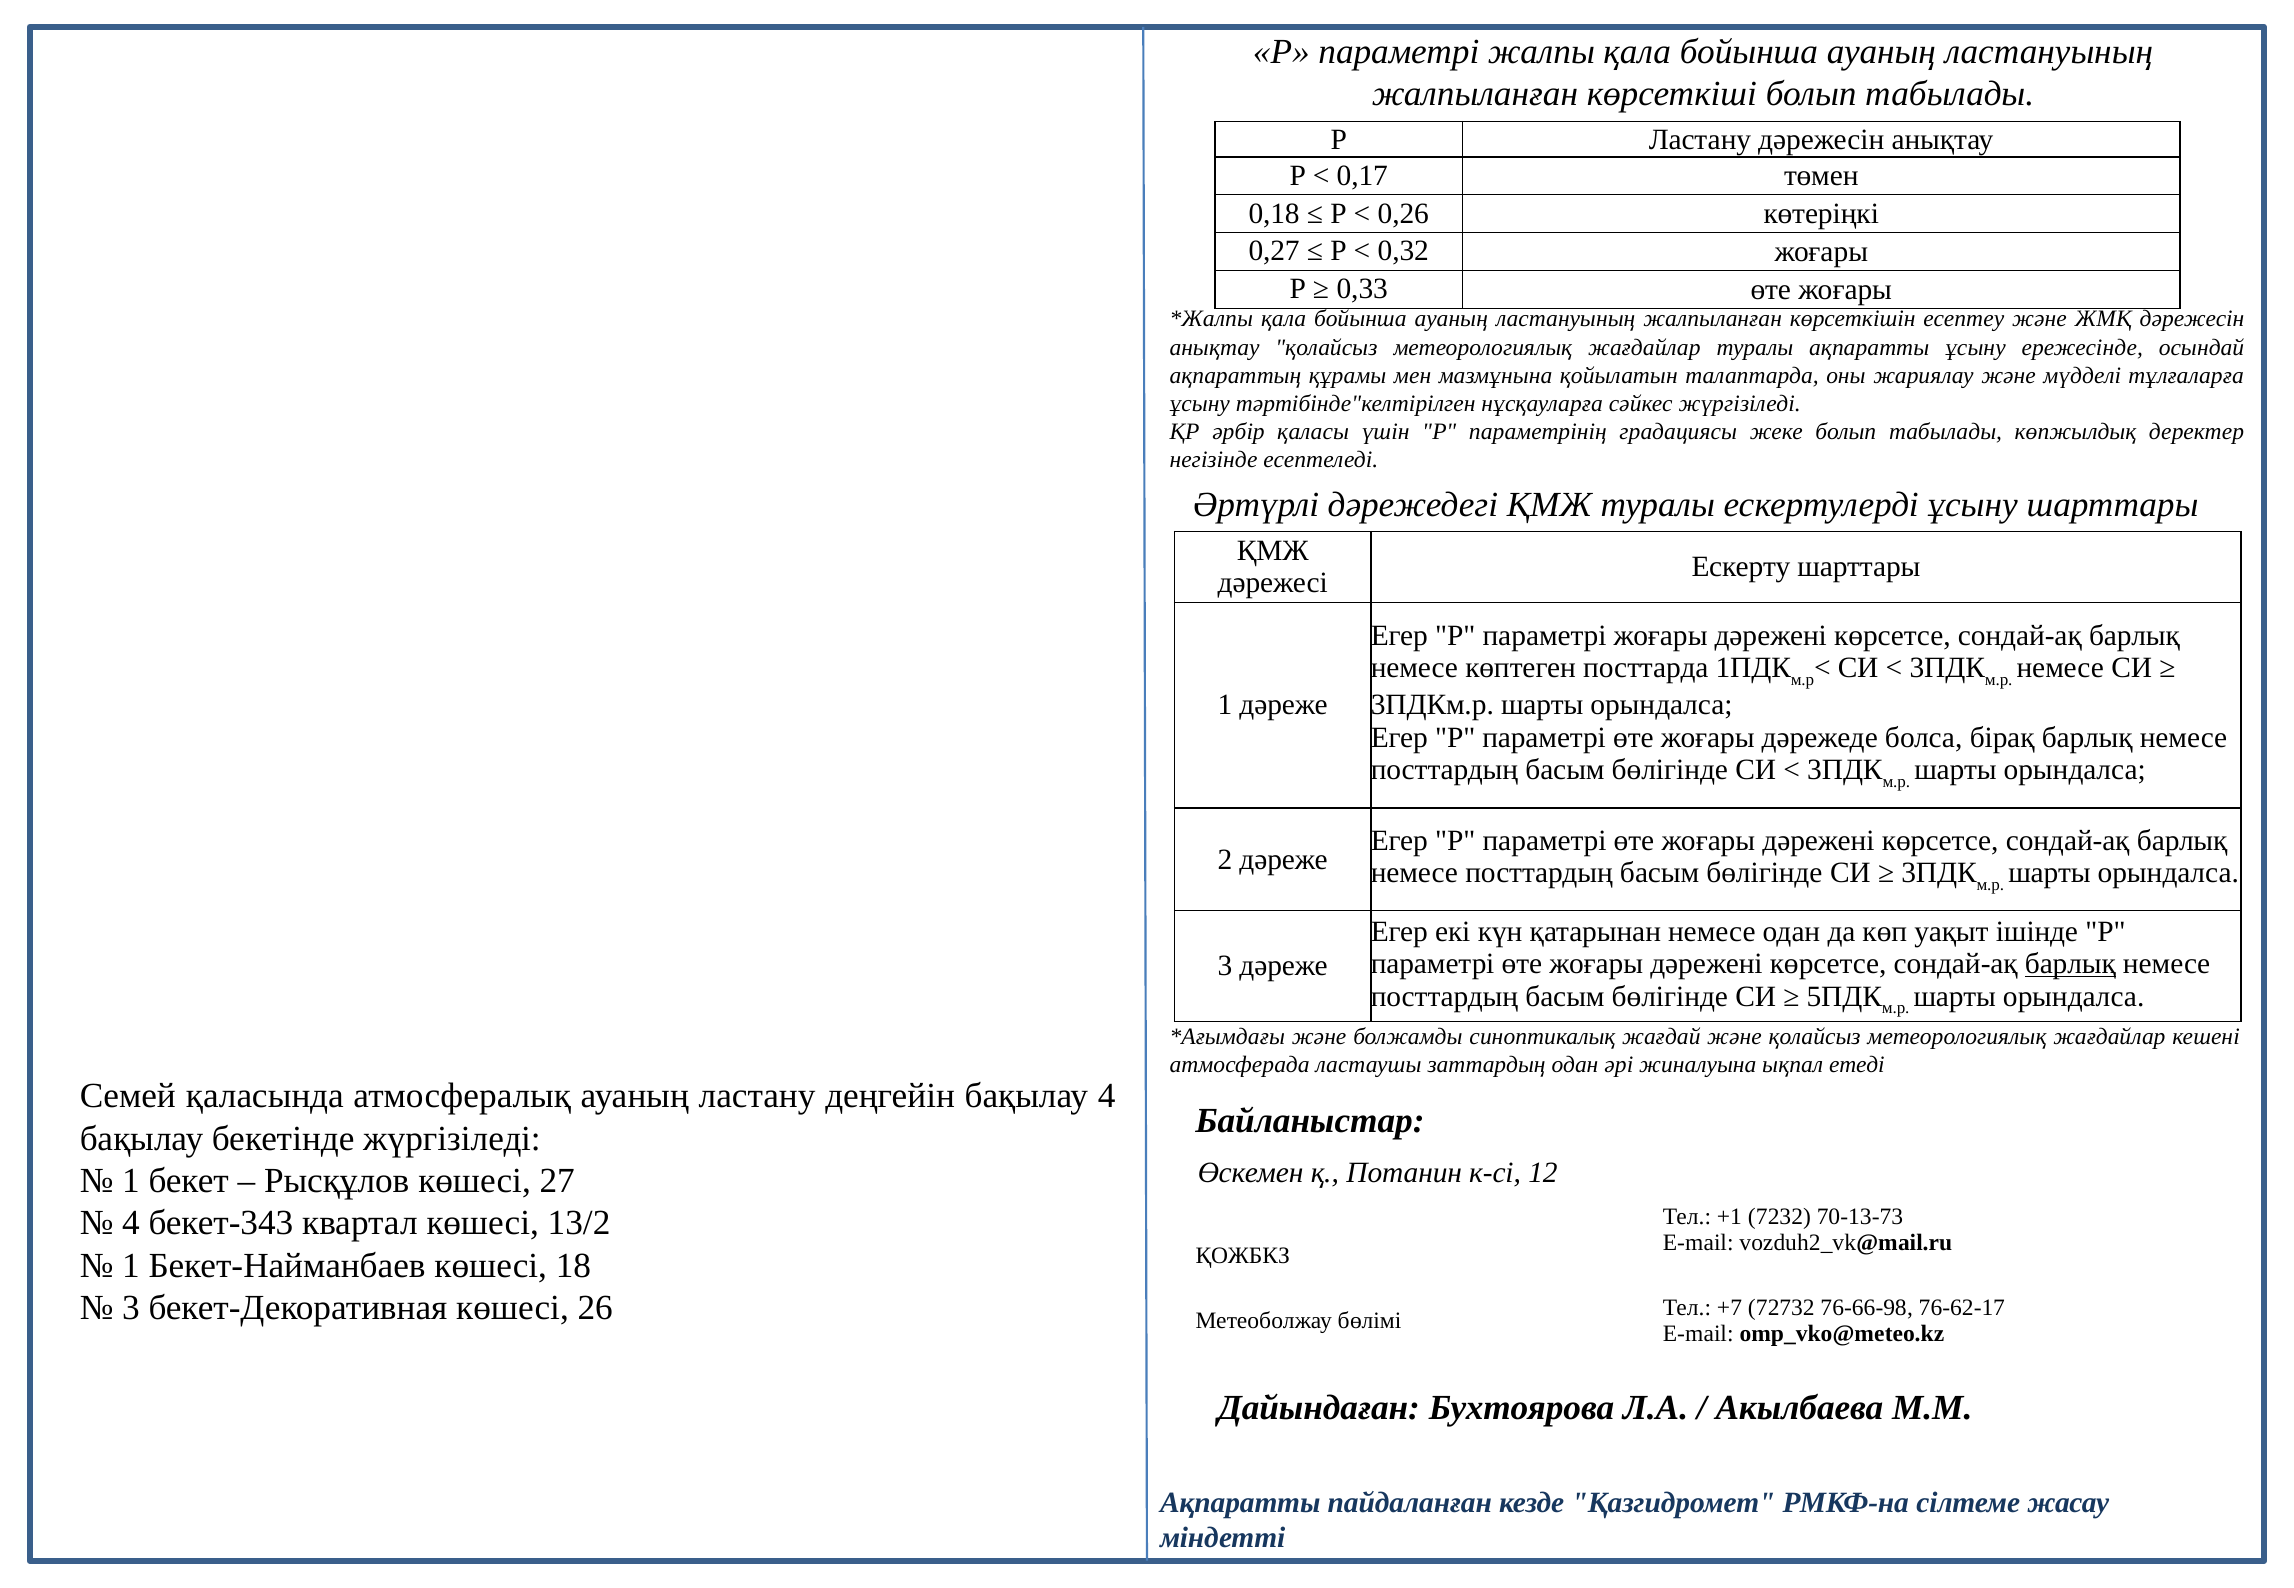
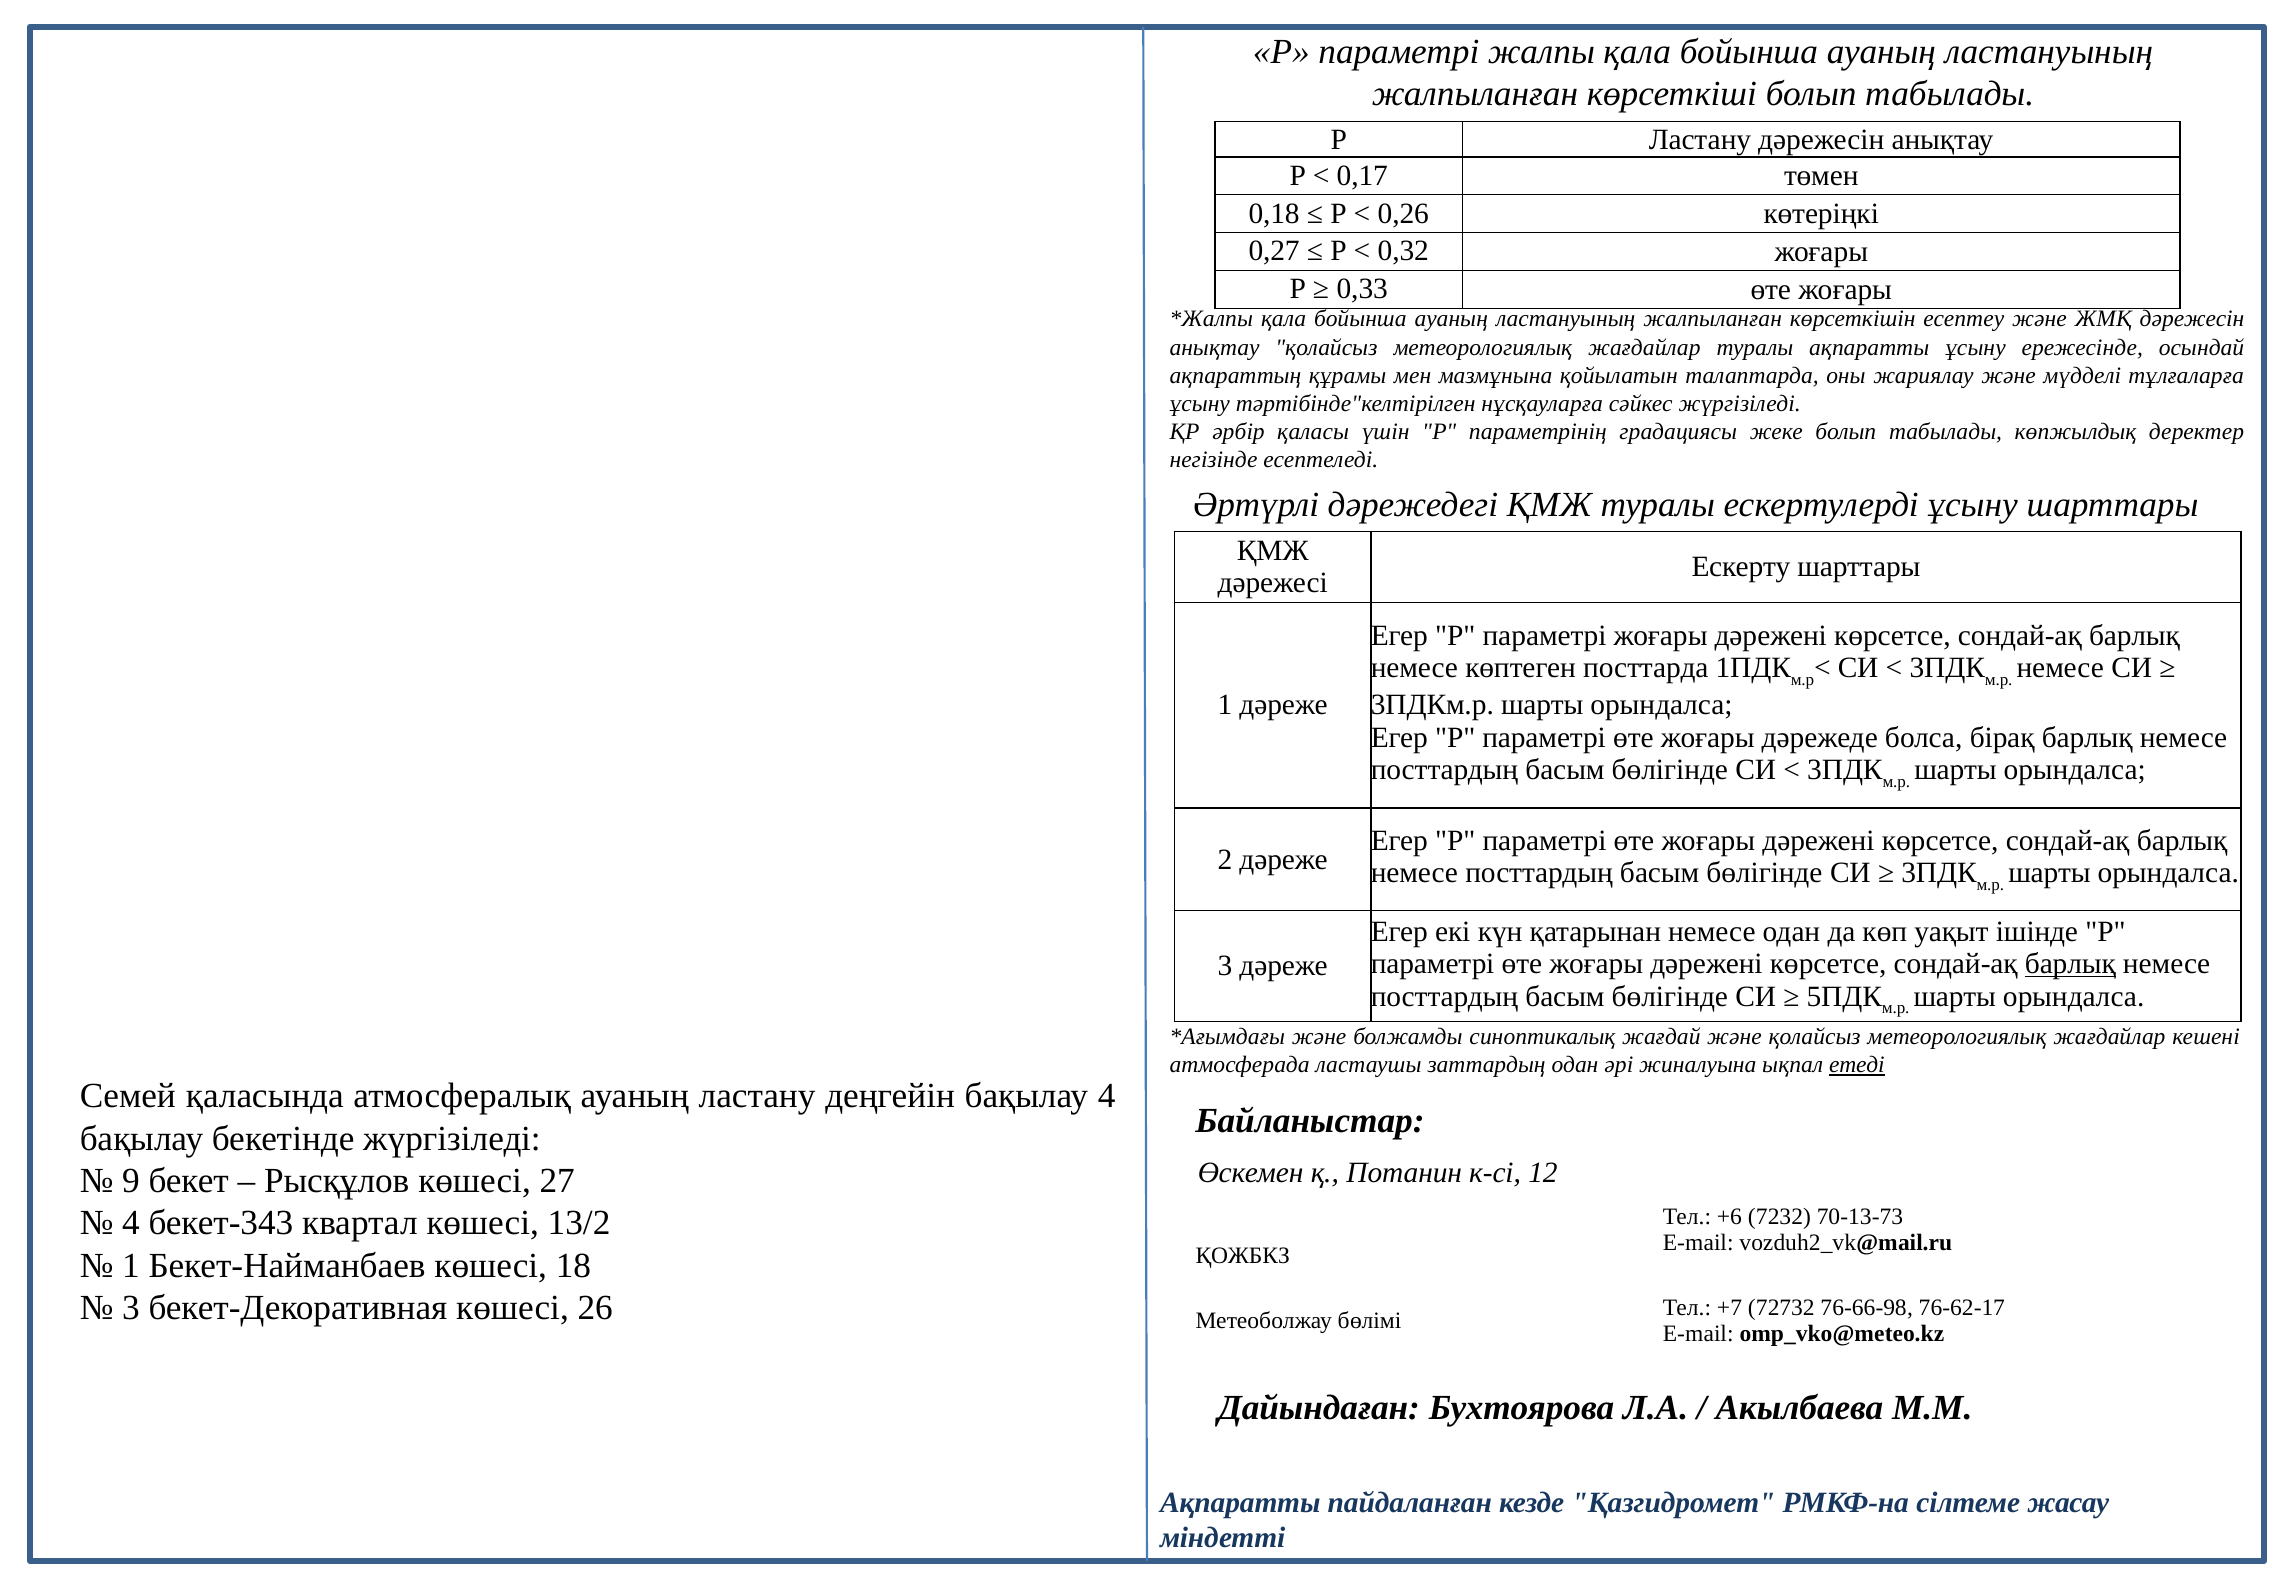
етеді underline: none -> present (1857, 1065)
1: 1 -> 9 (131, 1181)
+1: +1 -> +6 (1729, 1216)
